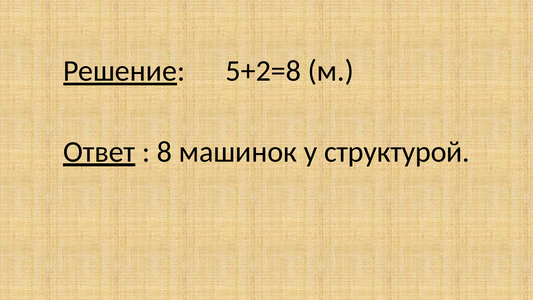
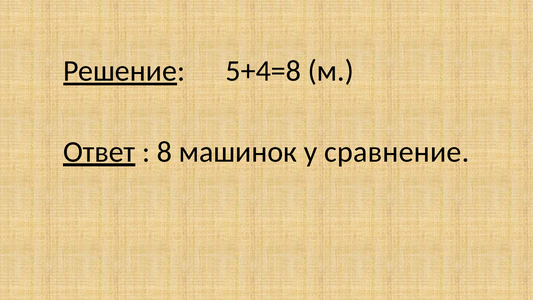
5+2=8: 5+2=8 -> 5+4=8 (263, 71)
структурой: структурой -> сравнение (397, 152)
